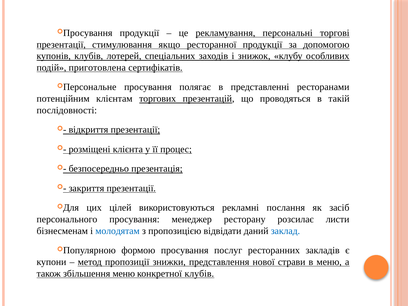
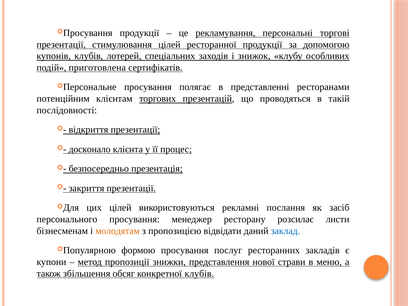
стимулювання якщо: якщо -> цілей (169, 45)
розміщені: розміщені -> досконало (90, 149)
молодятам colour: blue -> orange (118, 231)
збільшення меню: меню -> обсяг (124, 274)
